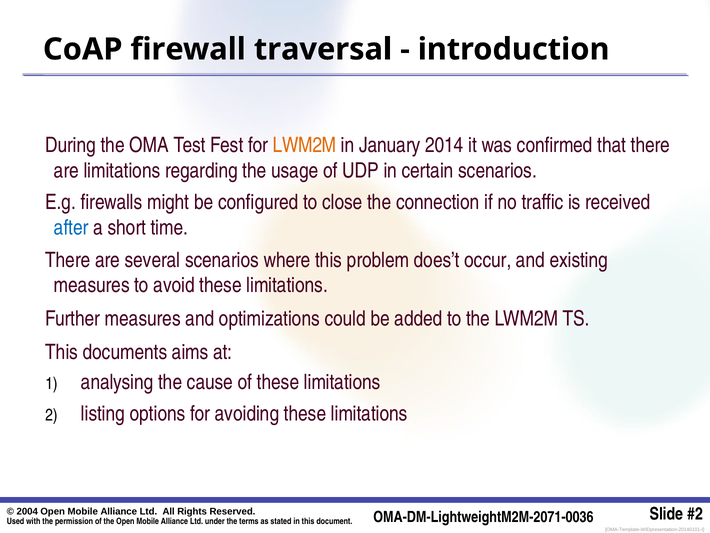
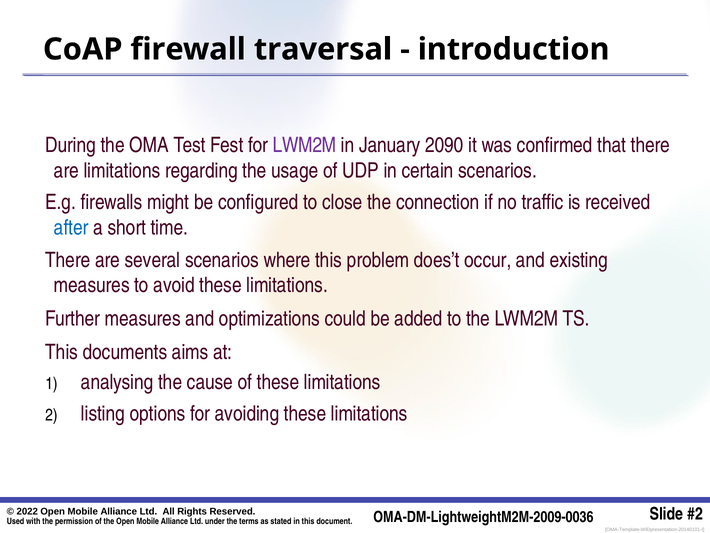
LWM2M colour: orange -> purple (305, 145)
2014: 2014 -> 2090 (444, 145)
2004: 2004 -> 2022 (27, 511)
OMA-DM-LightweightM2M-2071-0036: OMA-DM-LightweightM2M-2071-0036 -> OMA-DM-LightweightM2M-2009-0036 (483, 517)
